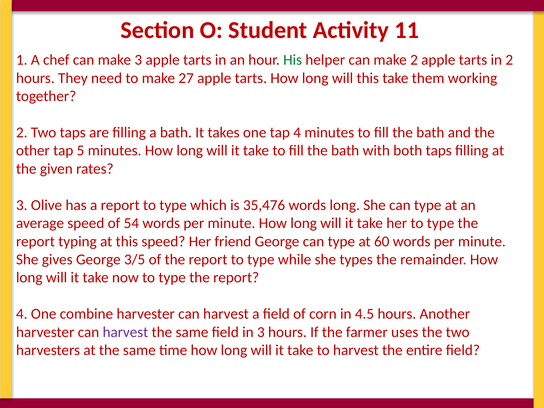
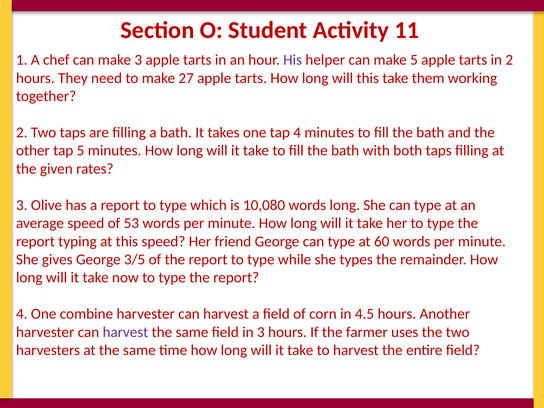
His colour: green -> purple (293, 60)
make 2: 2 -> 5 (414, 60)
35,476: 35,476 -> 10,080 (264, 205)
54: 54 -> 53 (131, 223)
